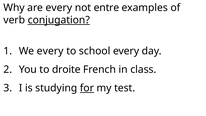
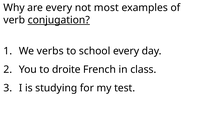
entre: entre -> most (106, 8)
We every: every -> verbs (50, 51)
for underline: present -> none (87, 88)
